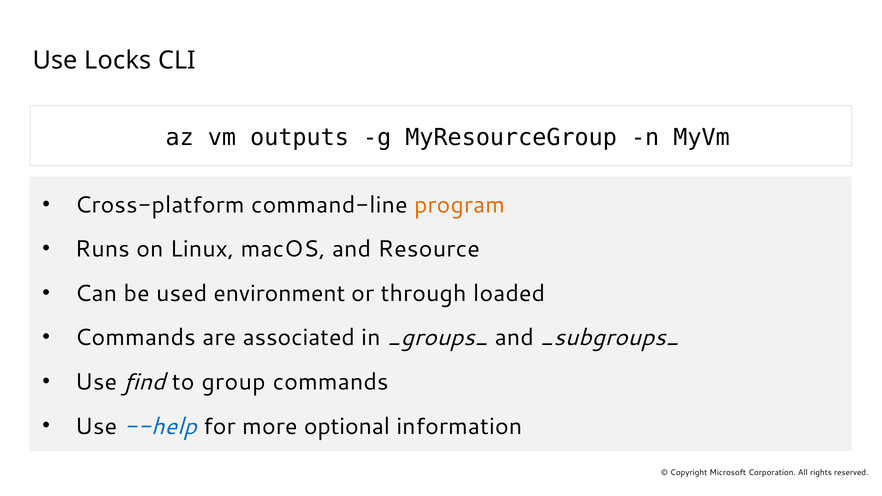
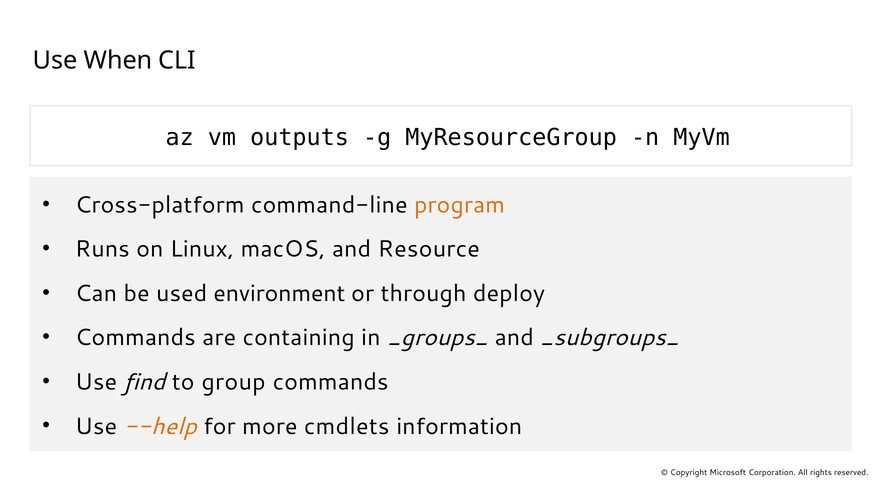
Locks: Locks -> When (118, 60)
loaded: loaded -> deploy (509, 293)
associated: associated -> containing (299, 338)
--help colour: blue -> orange (160, 426)
optional: optional -> cmdlets (347, 426)
